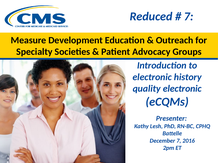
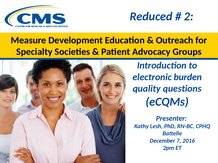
7: 7 -> 2 (189, 16)
history: history -> burden (188, 77)
quality electronic: electronic -> questions (182, 89)
